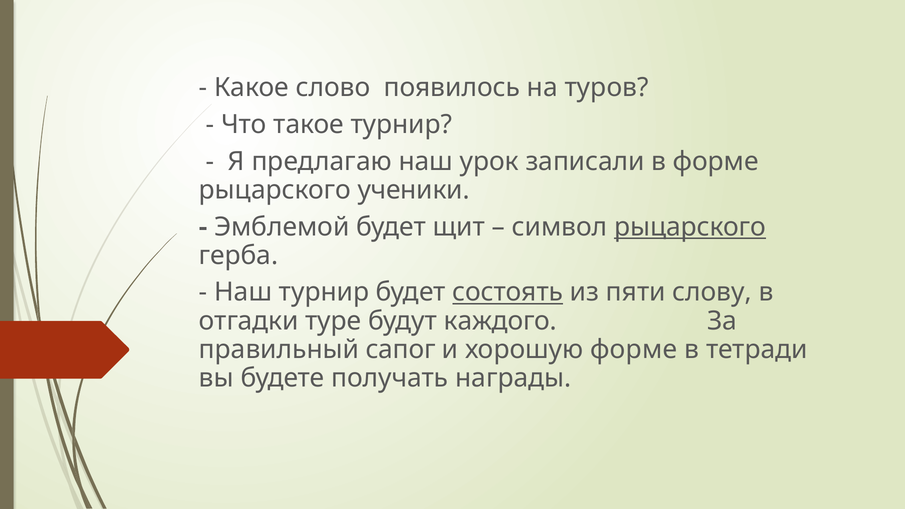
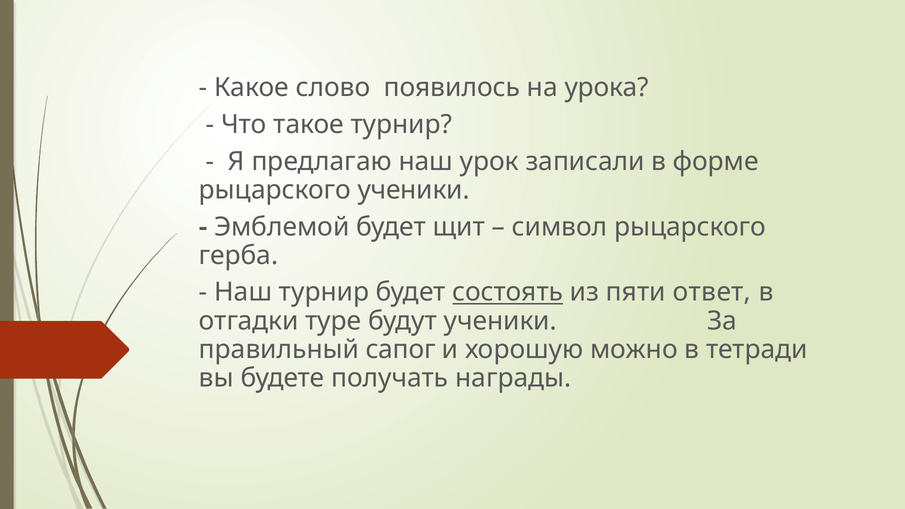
туров: туров -> урока (607, 87)
рыцарского underline: present -> none (690, 227)
слову: слову -> ответ (712, 292)
будут каждого: каждого -> ученики (500, 321)
хорошую форме: форме -> можно (634, 349)
